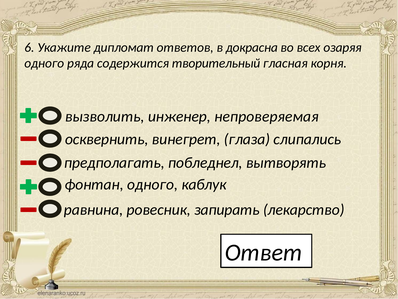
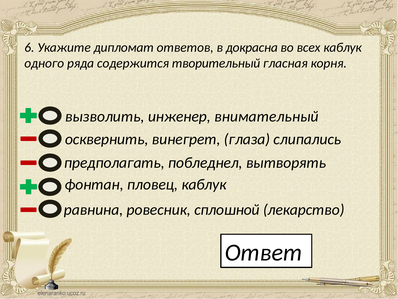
всех озаряя: озаряя -> каблук (343, 47)
непроверяемая: непроверяемая -> внимательный (266, 116)
фонтан одного: одного -> пловец (153, 184)
запирать: запирать -> сплошной (227, 209)
